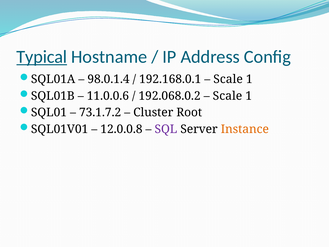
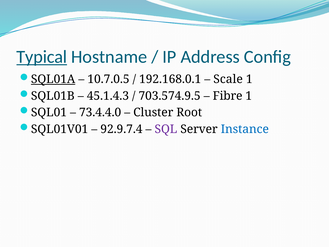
SQL01A underline: none -> present (53, 79)
98.0.1.4: 98.0.1.4 -> 10.7.0.5 (108, 79)
11.0.0.6: 11.0.0.6 -> 45.1.4.3 (108, 96)
192.068.0.2: 192.068.0.2 -> 703.574.9.5 (170, 96)
Scale: Scale -> Fibre (228, 96)
73.1.7.2: 73.1.7.2 -> 73.4.4.0 (100, 112)
12.0.0.8: 12.0.0.8 -> 92.9.7.4 (121, 129)
Instance colour: orange -> blue (245, 129)
